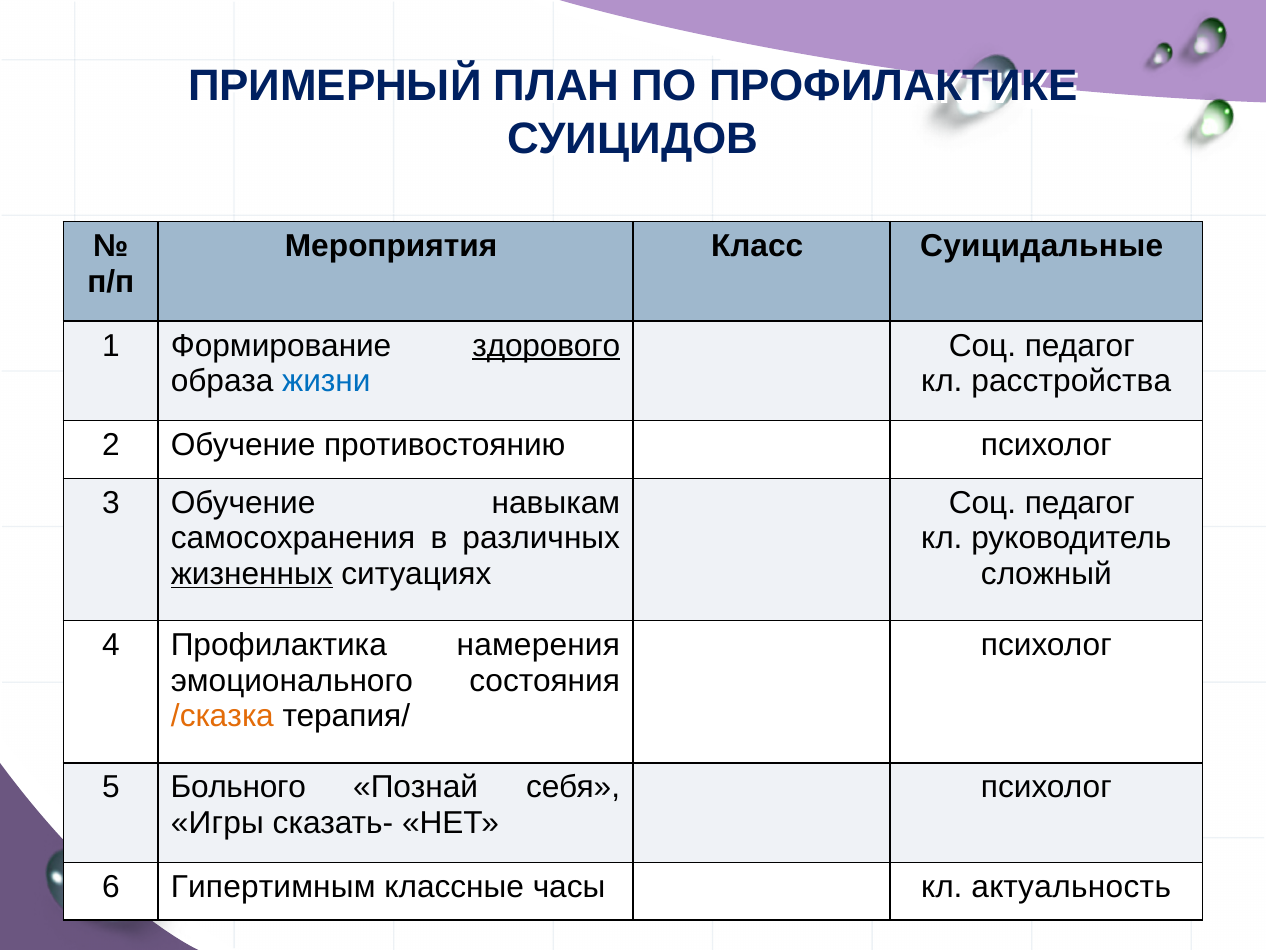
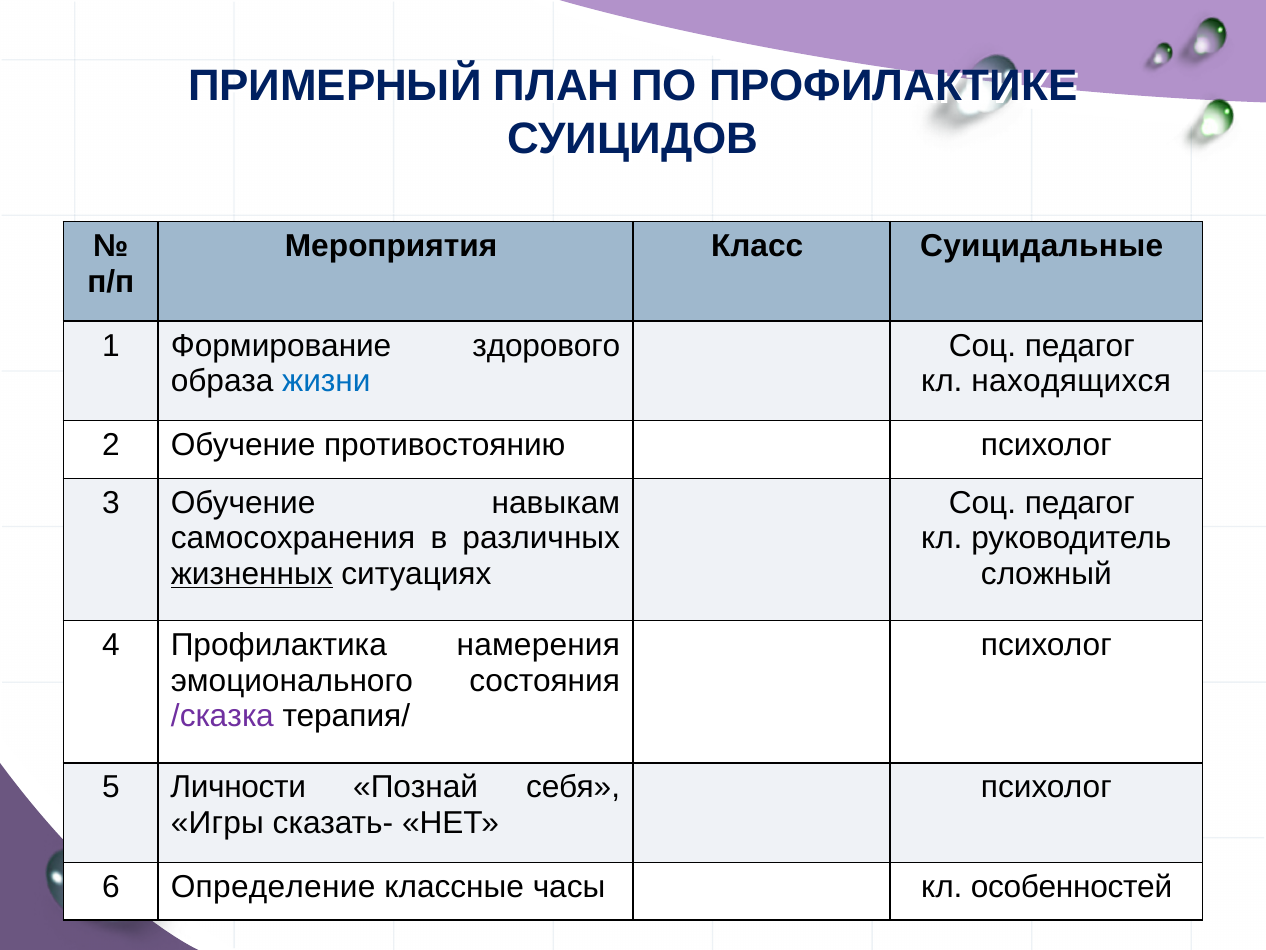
здорового underline: present -> none (546, 346)
расстройства: расстройства -> находящихся (1071, 381)
/сказка colour: orange -> purple (222, 716)
Больного: Больного -> Личности (238, 787)
Гипертимным: Гипертимным -> Определение (273, 887)
актуальность: актуальность -> особенностей (1071, 887)
